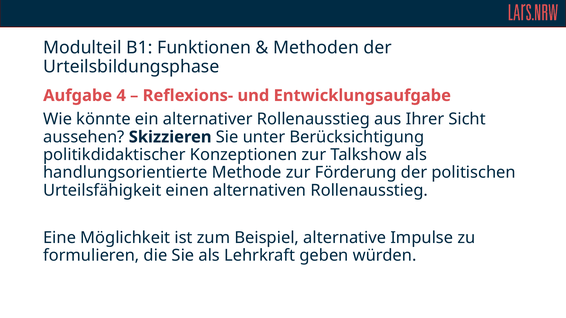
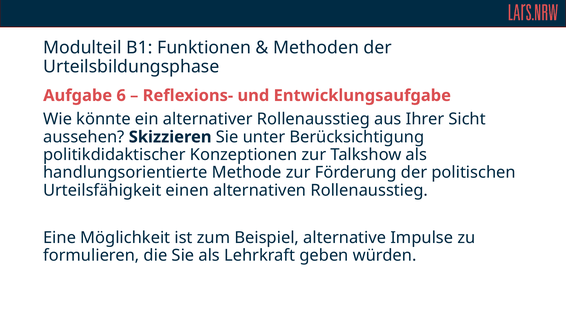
4: 4 -> 6 (121, 96)
